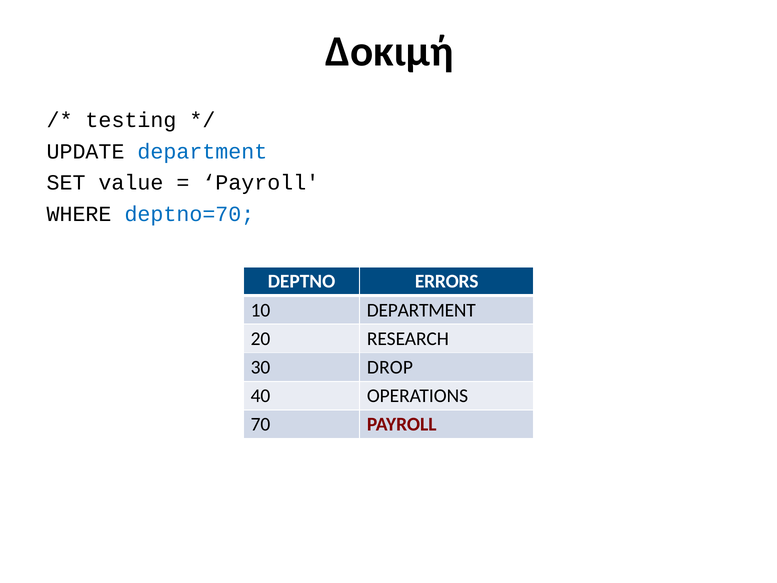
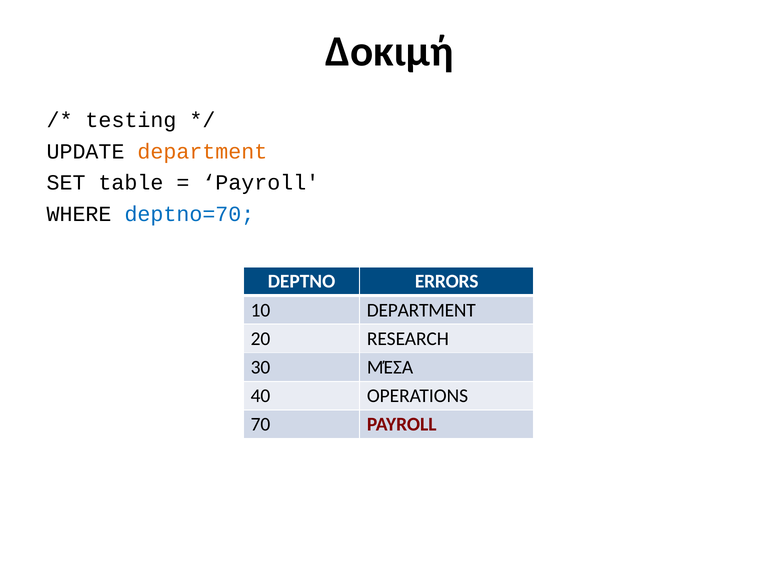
department colour: blue -> orange (202, 151)
value: value -> table (131, 183)
DROP: DROP -> ΜΈΣΑ (390, 367)
